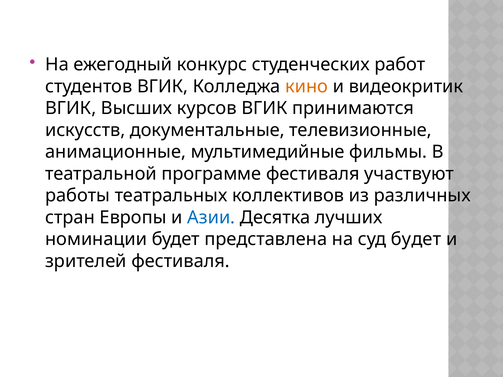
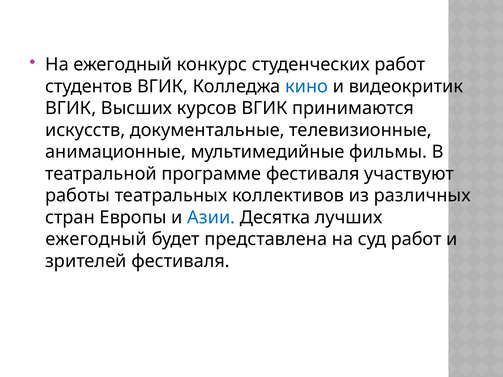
кино colour: orange -> blue (307, 87)
номинации: номинации -> ежегодный (96, 239)
суд будет: будет -> работ (416, 239)
